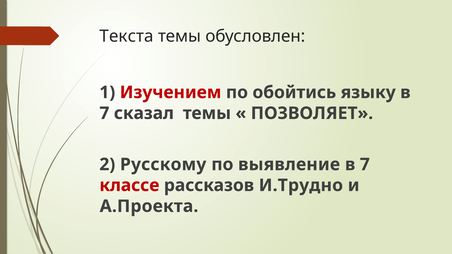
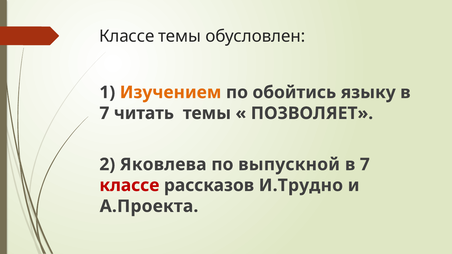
Текста: Текста -> Классе (127, 36)
Изучением colour: red -> orange (171, 92)
сказал: сказал -> читать (144, 113)
Русскому: Русскому -> Яковлева (163, 165)
выявление: выявление -> выпускной (289, 165)
